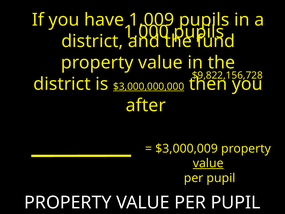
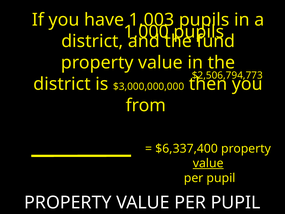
1,009: 1,009 -> 1,003 (151, 20)
$9,822,156,728: $9,822,156,728 -> $2,506,794,773 (227, 75)
$3,000,000,000 underline: present -> none (149, 87)
after: after -> from (146, 105)
$3,000,009: $3,000,009 -> $6,337,400 (187, 148)
